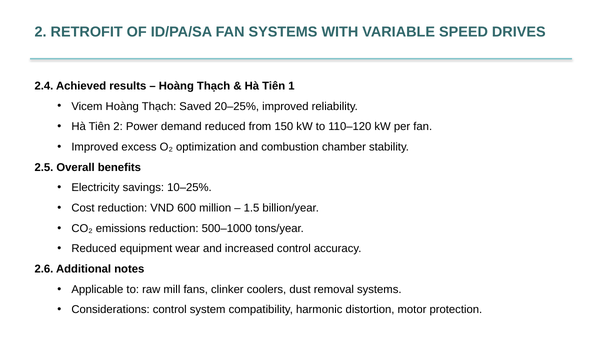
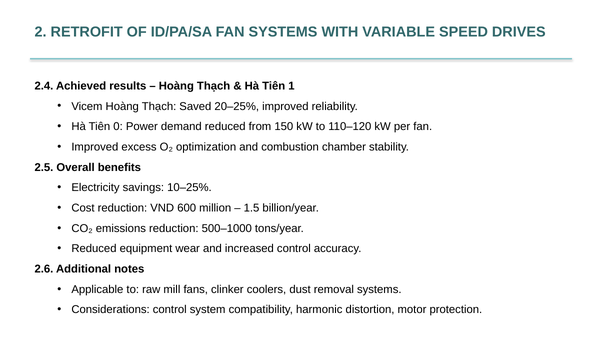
Tiên 2: 2 -> 0 (118, 127)
